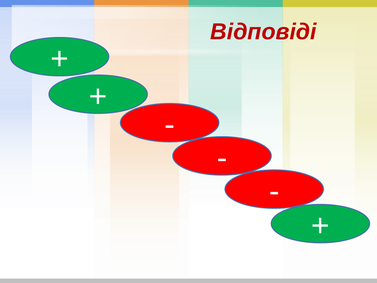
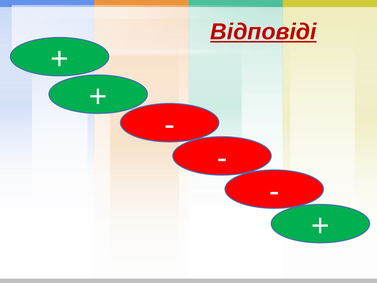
Відповіді underline: none -> present (263, 32)
